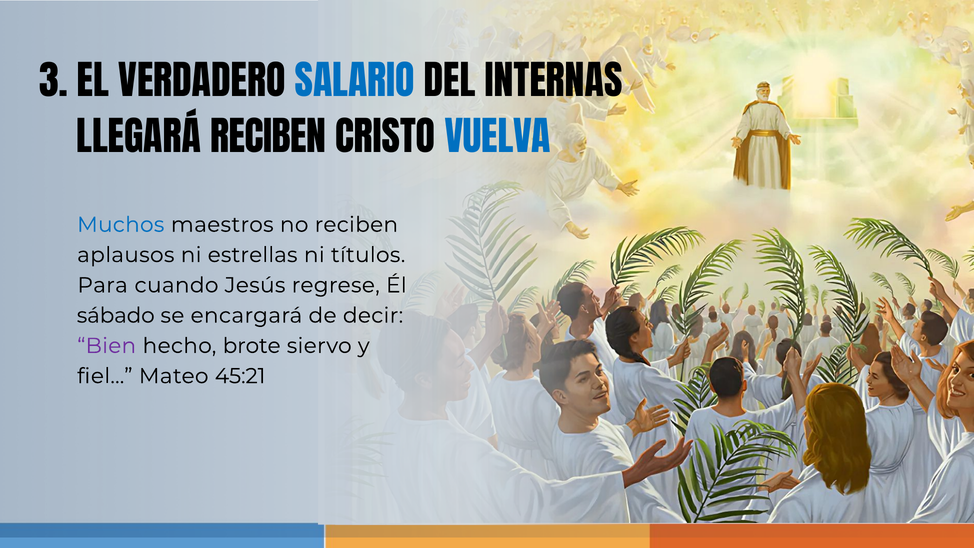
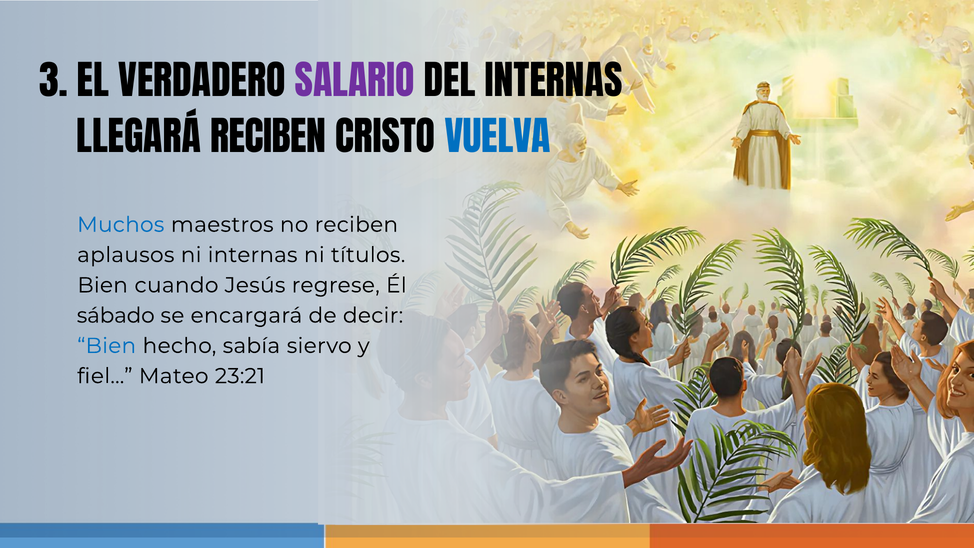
SALARIO colour: blue -> purple (355, 83)
ni estrellas: estrellas -> internas (253, 255)
Para: Para -> Bien (103, 285)
Bien colour: purple -> blue (107, 346)
brote: brote -> sabía (251, 346)
45:21: 45:21 -> 23:21 (240, 376)
